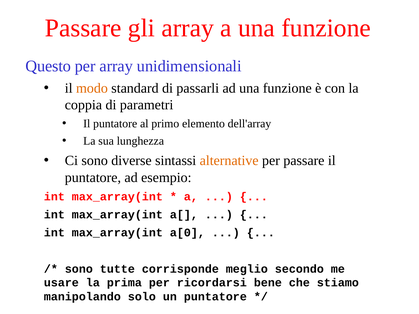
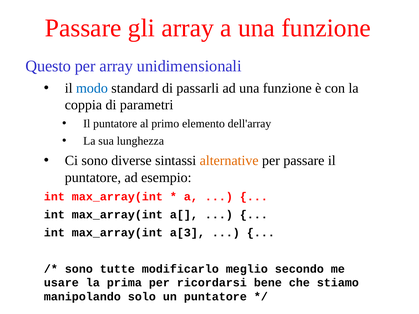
modo colour: orange -> blue (92, 88)
a[0: a[0 -> a[3 (187, 233)
corrisponde: corrisponde -> modificarlo (180, 269)
